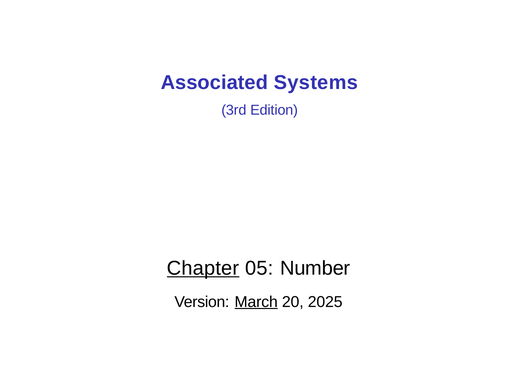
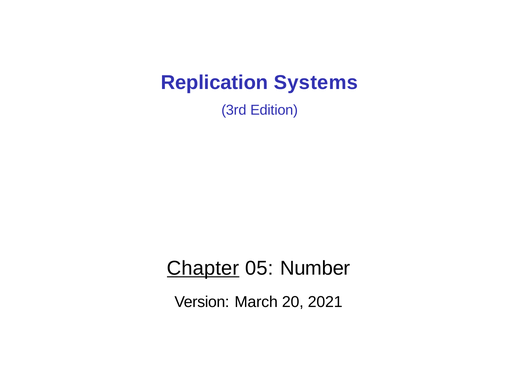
Associated: Associated -> Replication (214, 83)
March underline: present -> none (256, 302)
2025: 2025 -> 2021 (325, 302)
